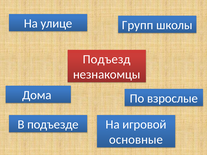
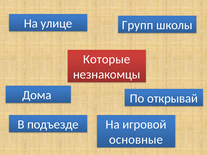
Подъезд: Подъезд -> Которые (107, 59)
взрослые: взрослые -> открывай (173, 99)
